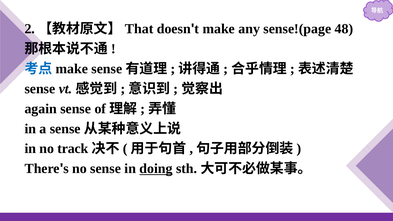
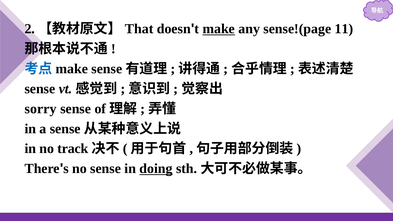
make underline: none -> present (219, 29)
48: 48 -> 11 (344, 29)
again: again -> sorry (41, 109)
